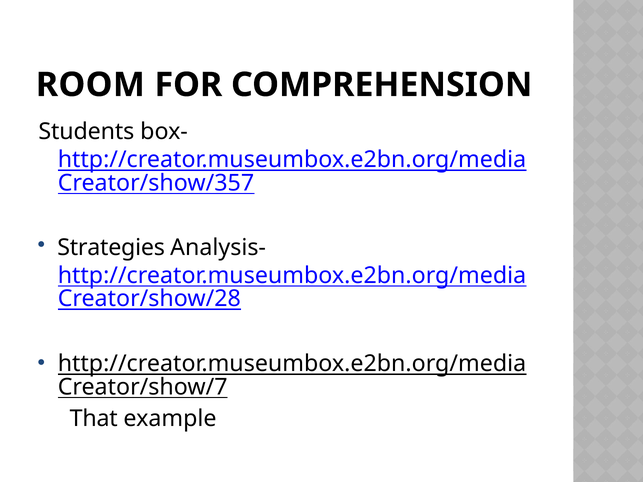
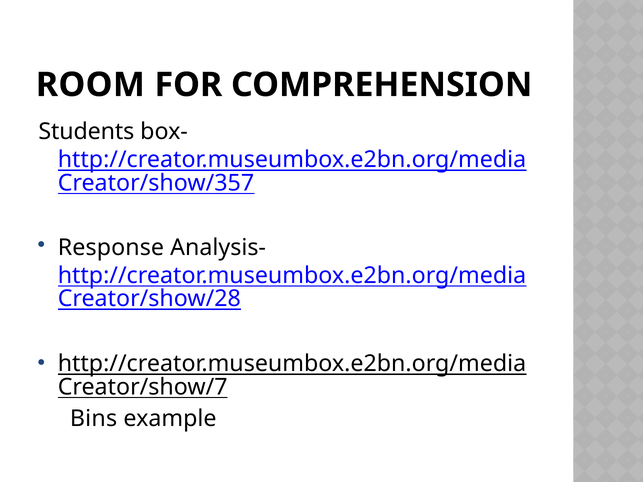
Strategies: Strategies -> Response (111, 248)
That: That -> Bins (94, 419)
